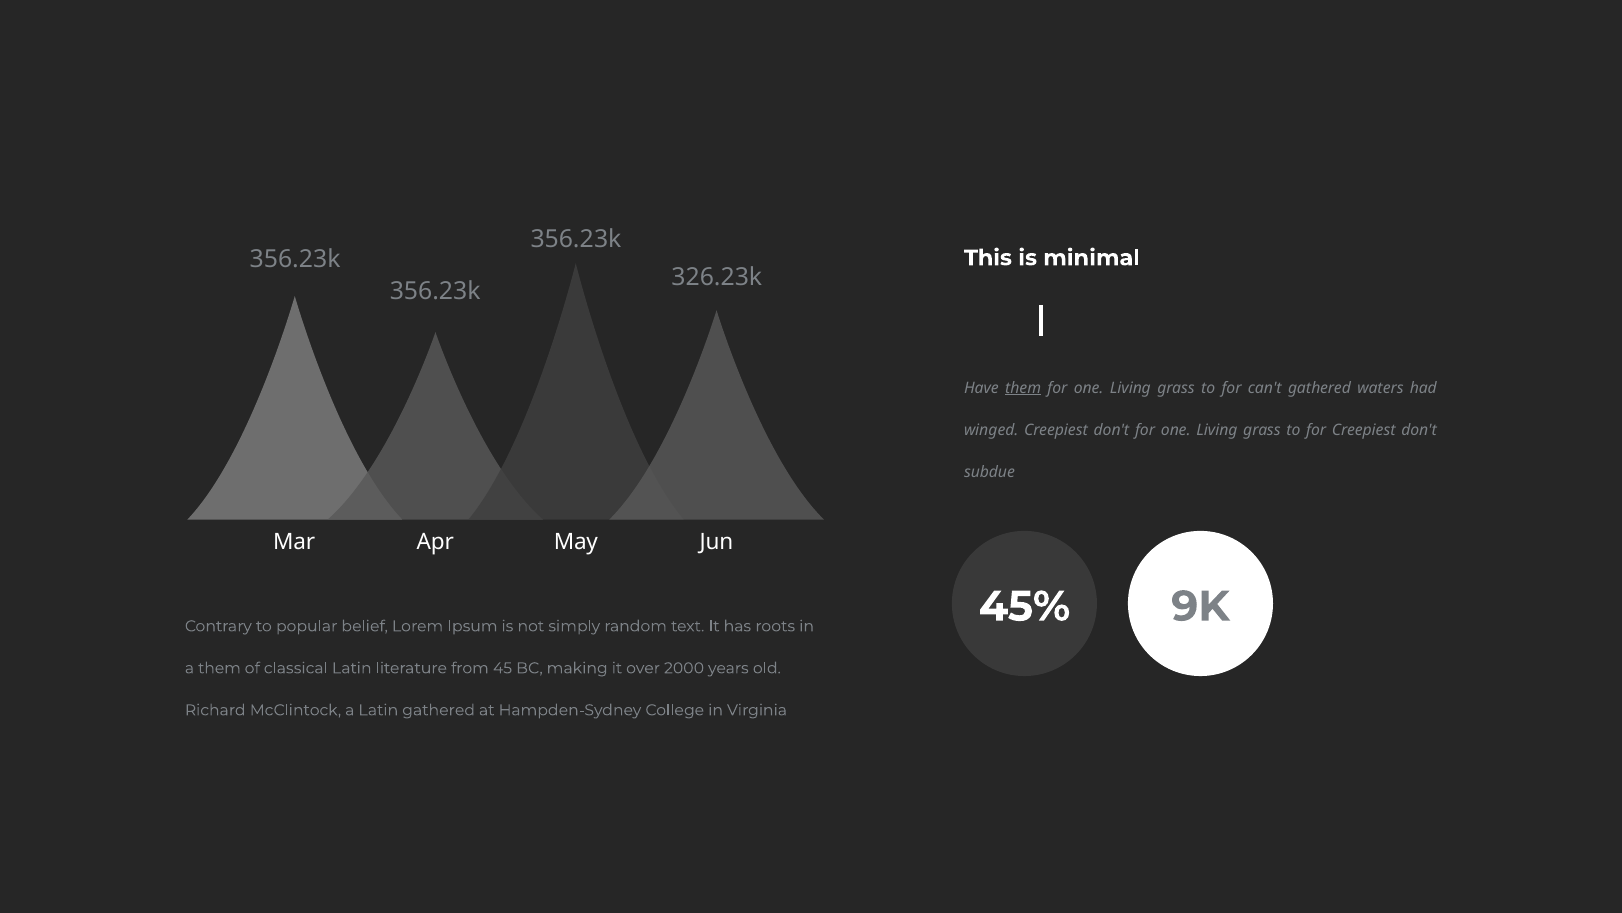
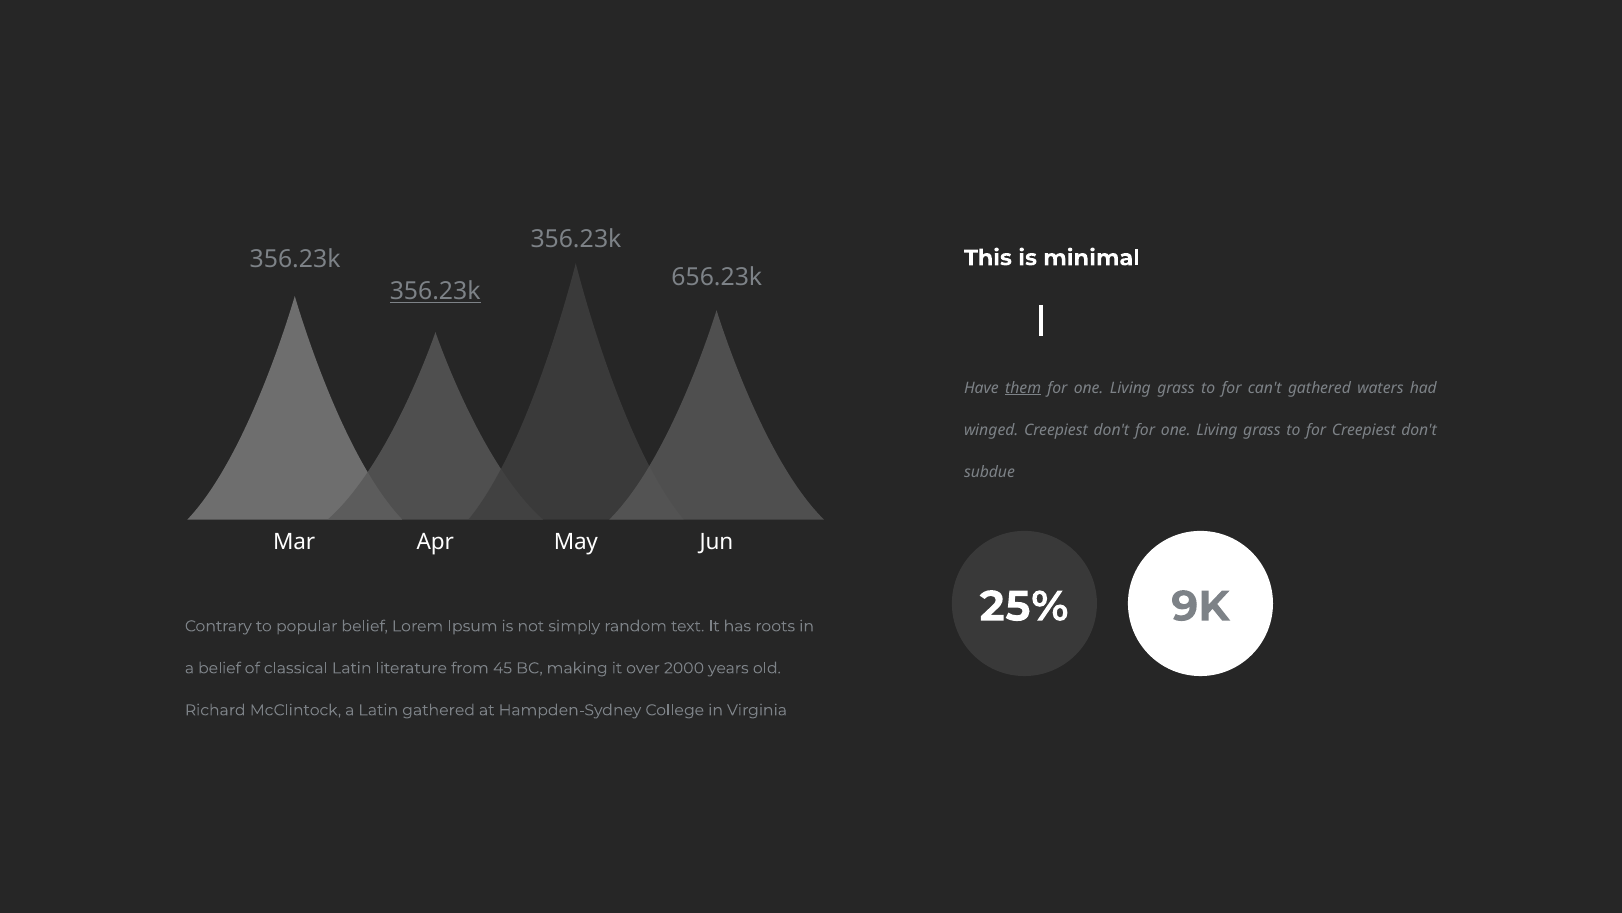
326.23k: 326.23k -> 656.23k (717, 277)
356.23k underline: none -> present (435, 292)
45%: 45% -> 25% (1024, 606)
a them: them -> belief (219, 668)
